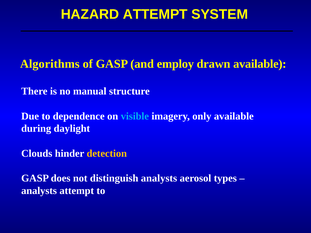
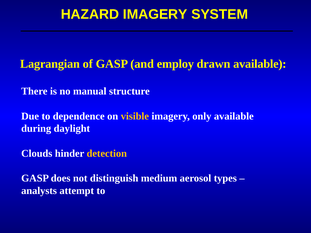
HAZARD ATTEMPT: ATTEMPT -> IMAGERY (155, 14)
Algorithms: Algorithms -> Lagrangian (50, 64)
visible colour: light blue -> yellow (135, 116)
distinguish analysts: analysts -> medium (159, 178)
